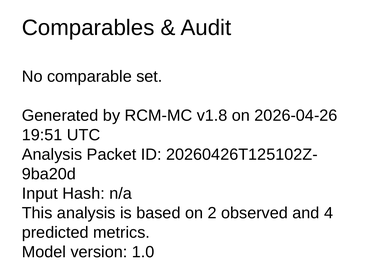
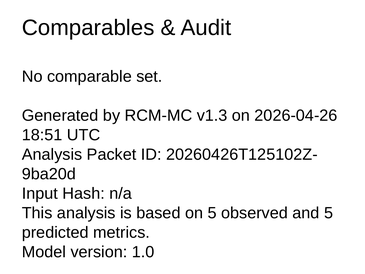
v1.8: v1.8 -> v1.3 (212, 115)
19:51: 19:51 -> 18:51 (42, 135)
on 2: 2 -> 5 (212, 213)
and 4: 4 -> 5 (329, 213)
